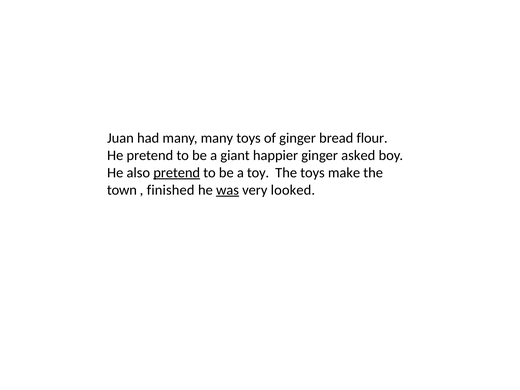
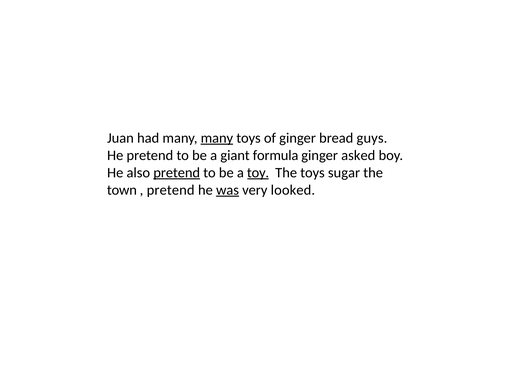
many underline: none -> present (217, 138)
flour: flour -> guys (372, 138)
happier: happier -> formula (276, 155)
toy underline: none -> present (258, 173)
make: make -> sugar (344, 173)
finished: finished -> pretend (171, 190)
